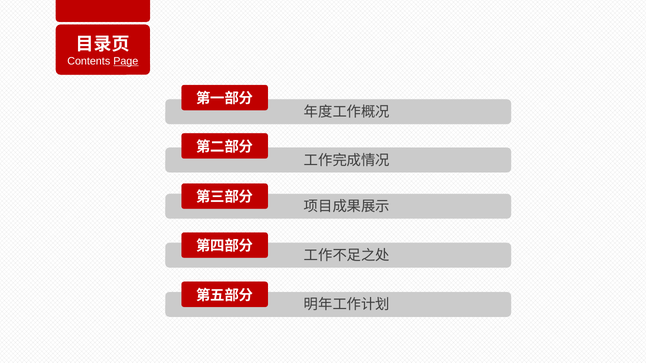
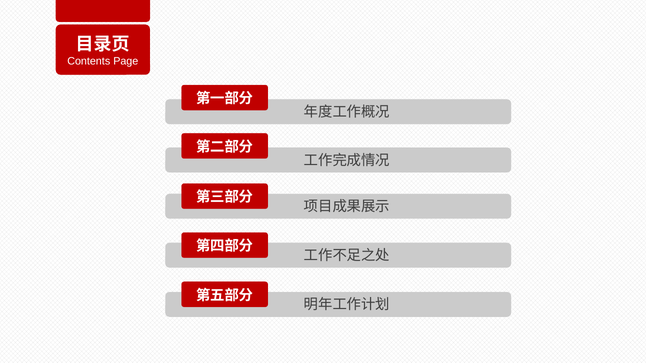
Page underline: present -> none (126, 61)
